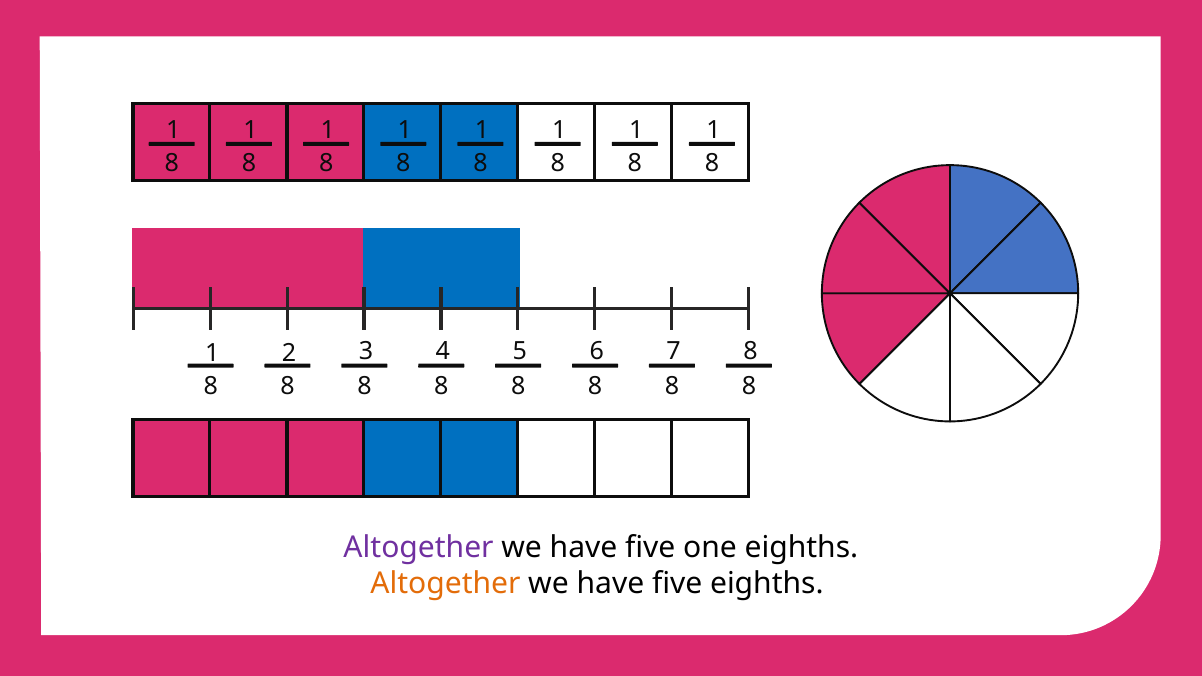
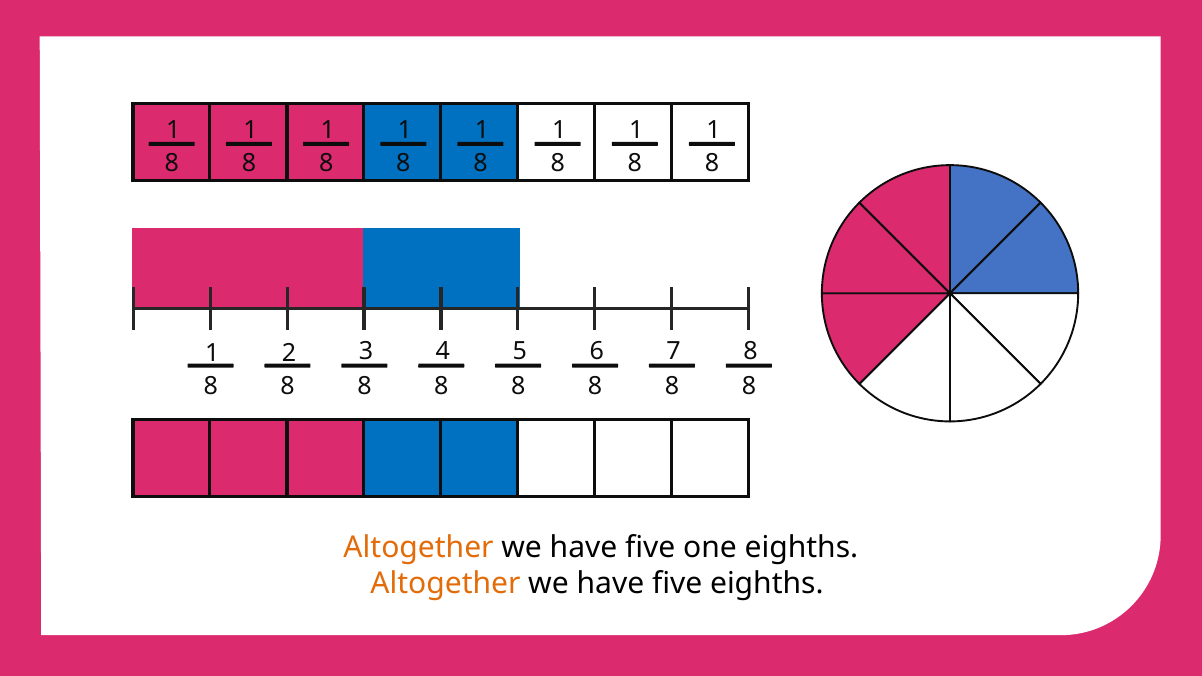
Altogether colour: purple -> orange (419, 548)
